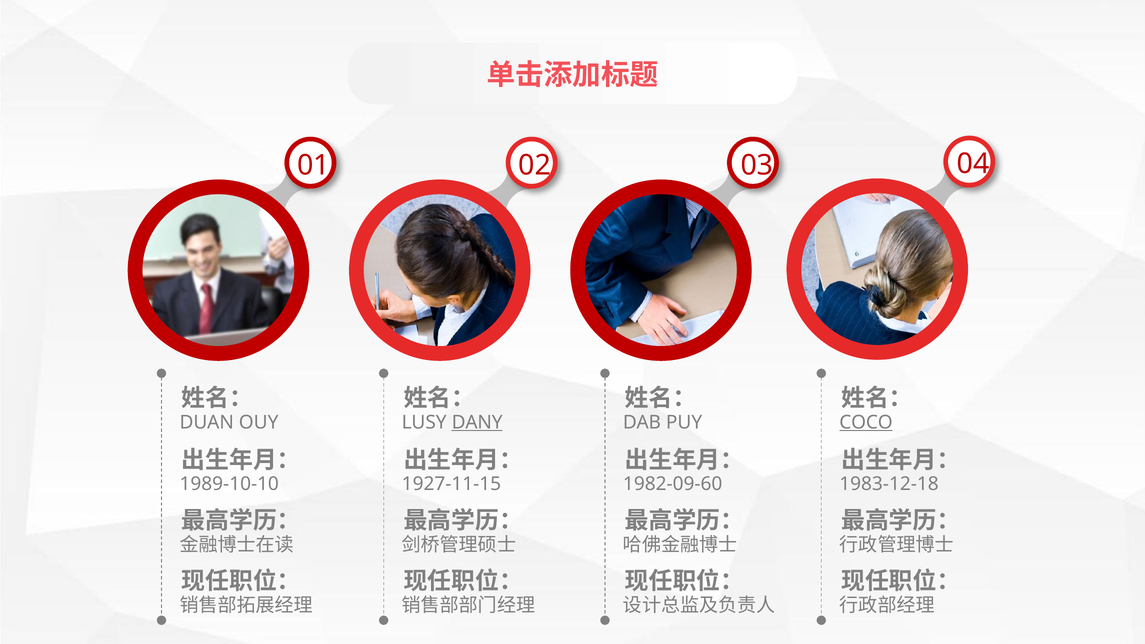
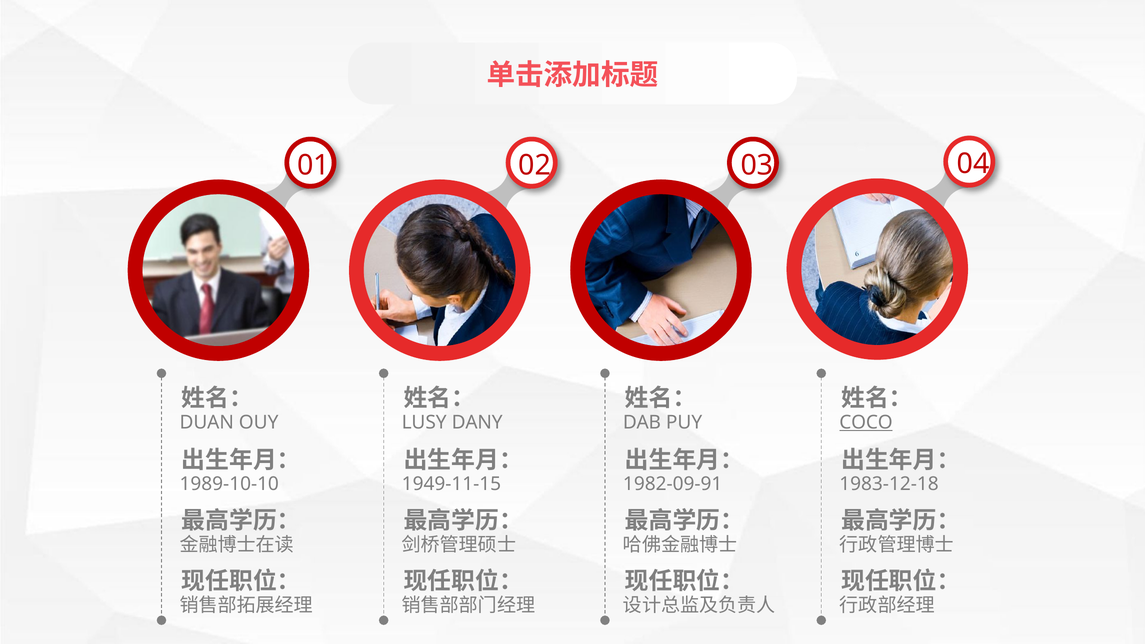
DANY underline: present -> none (477, 422)
1927-11-15: 1927-11-15 -> 1949-11-15 (451, 484)
1982-09-60: 1982-09-60 -> 1982-09-91 (673, 484)
